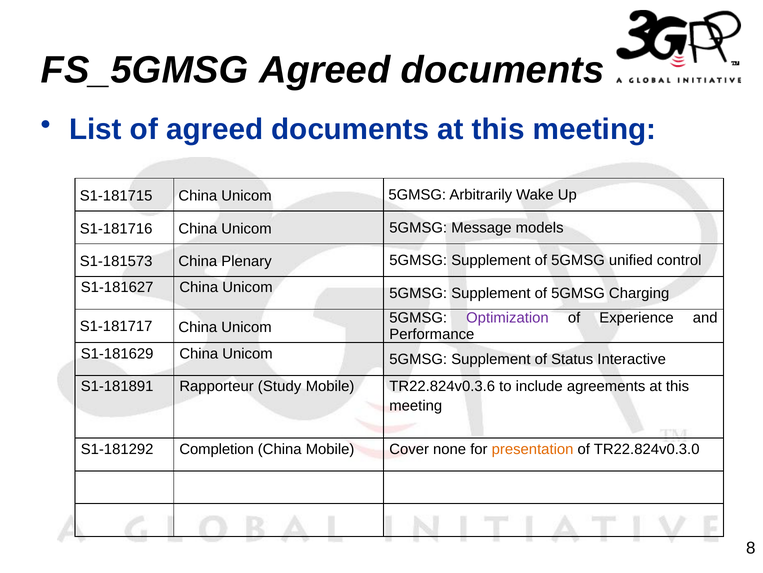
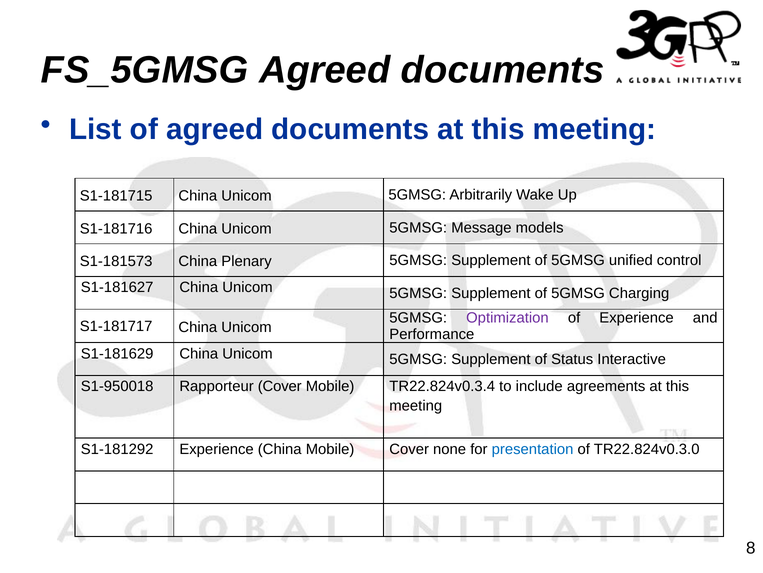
S1-181891: S1-181891 -> S1-950018 (117, 386)
Rapporteur Study: Study -> Cover (280, 386)
TR22.824v0.3.6: TR22.824v0.3.6 -> TR22.824v0.3.4 (442, 386)
S1-181292 Completion: Completion -> Experience (217, 449)
presentation colour: orange -> blue (533, 449)
